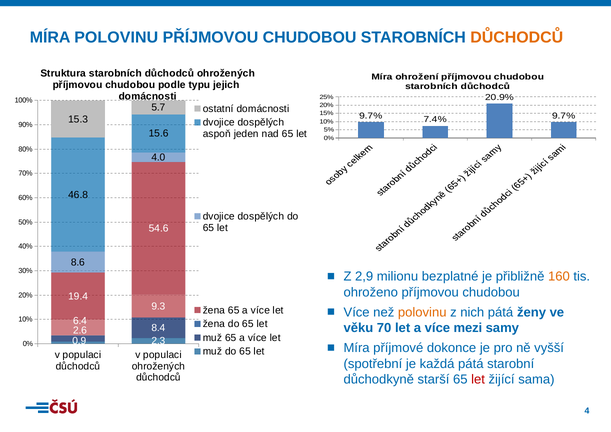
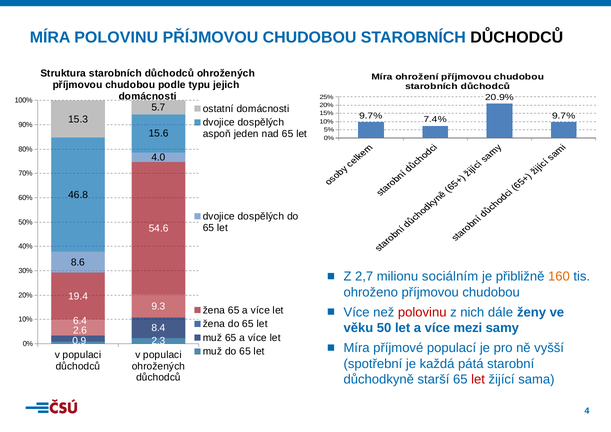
DŮCHODCŮ colour: orange -> black (517, 37)
2,9: 2,9 -> 2,7 (364, 277)
bezplatné: bezplatné -> sociálním (450, 277)
polovinu colour: orange -> red (422, 312)
nich pátá: pátá -> dále (500, 312)
70: 70 -> 50 (384, 328)
dokonce: dokonce -> populací (452, 348)
